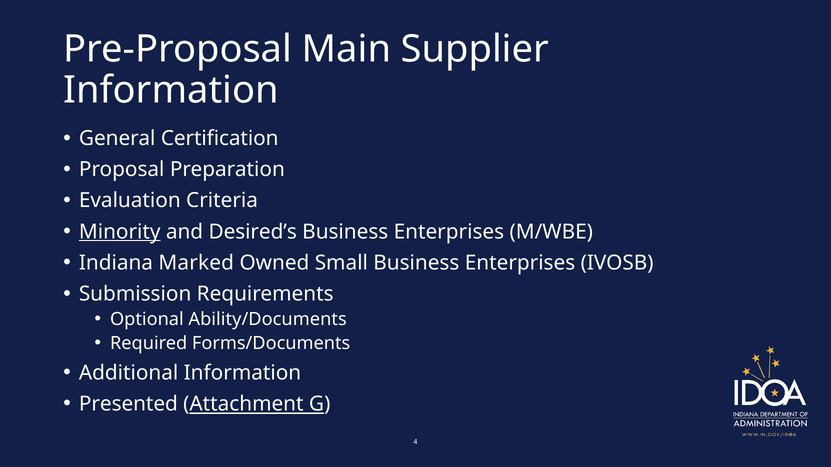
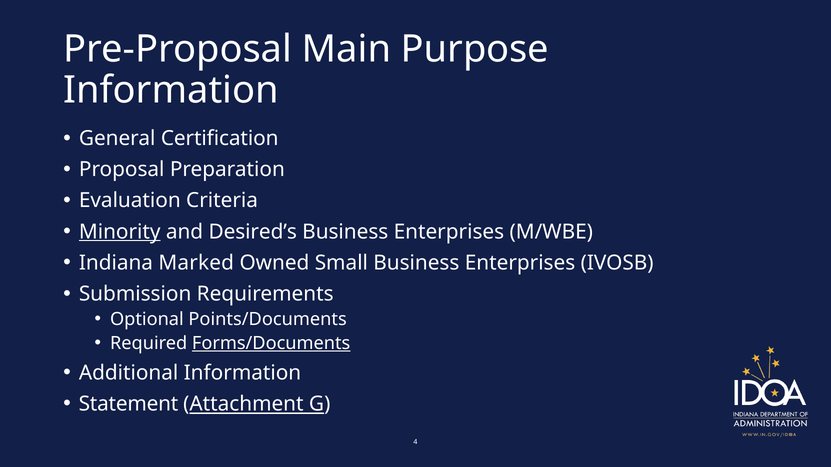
Supplier: Supplier -> Purpose (475, 49)
Ability/Documents: Ability/Documents -> Points/Documents (268, 319)
Forms/Documents underline: none -> present (271, 343)
Presented: Presented -> Statement (128, 404)
